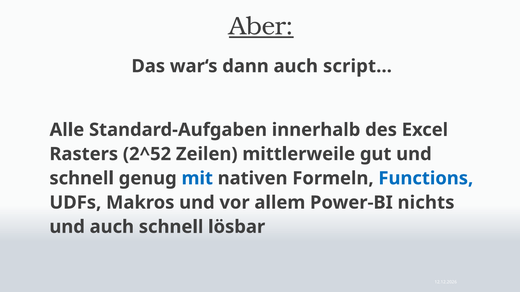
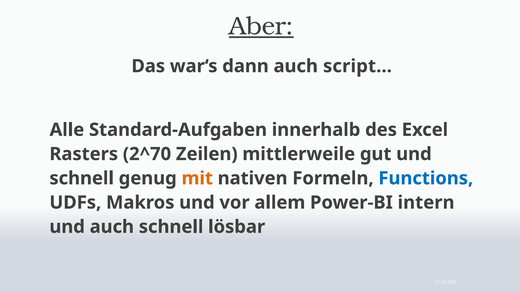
2^52: 2^52 -> 2^70 (147, 154)
mit colour: blue -> orange (197, 179)
nichts: nichts -> intern (426, 203)
